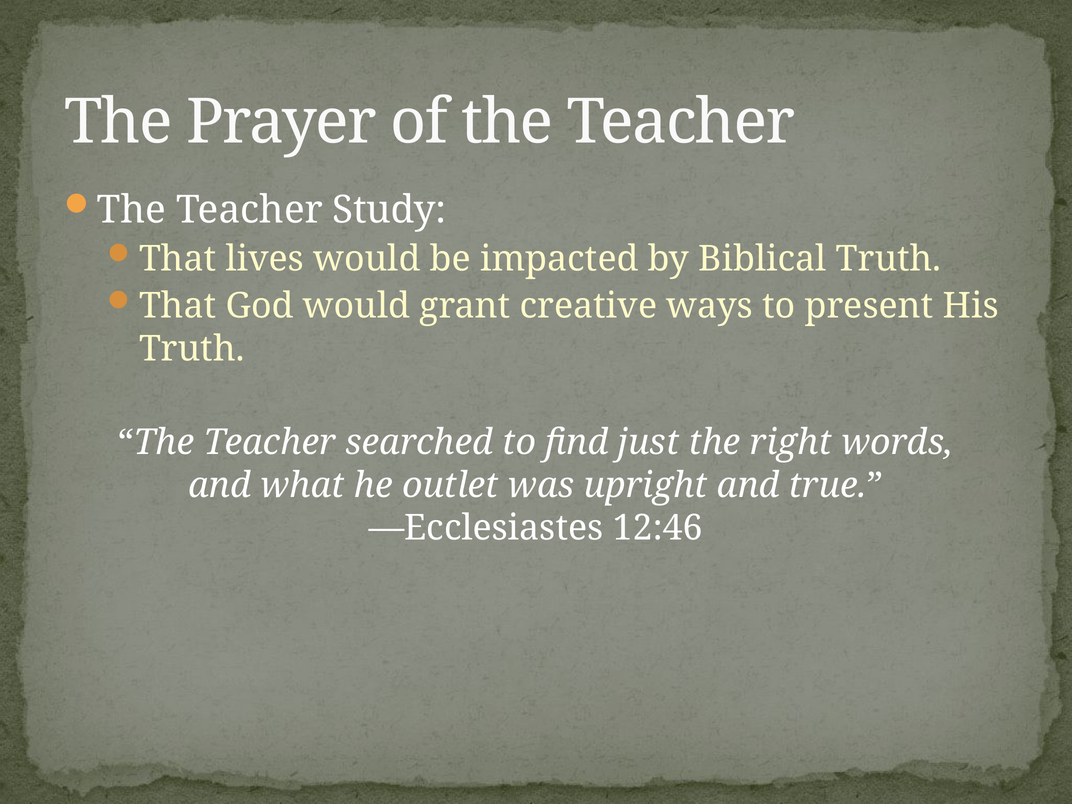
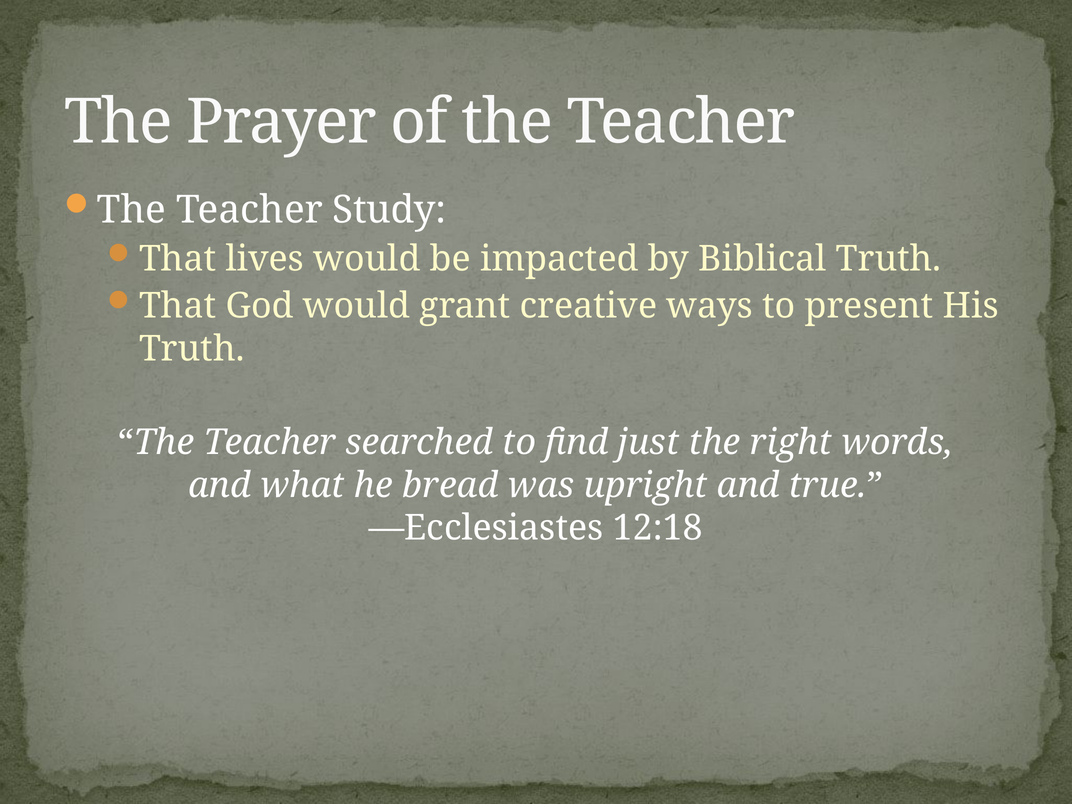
outlet: outlet -> bread (450, 485)
12:46: 12:46 -> 12:18 (658, 528)
